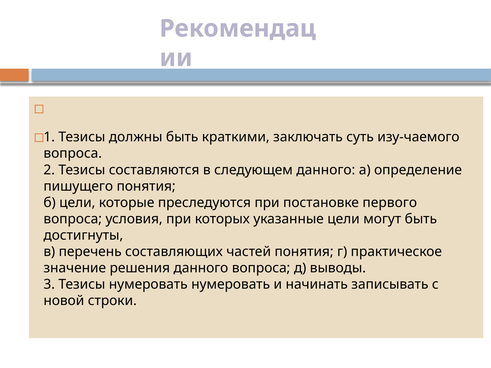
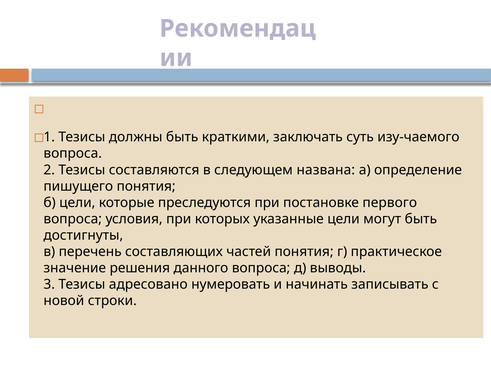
следующем данного: данного -> названа (326, 170)
Тезисы нумеровать: нумеровать -> адресовано (148, 285)
